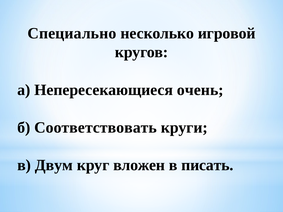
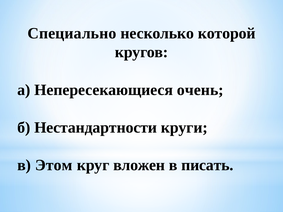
игровой: игровой -> которой (227, 33)
Соответствовать: Соответствовать -> Нестандартности (96, 128)
Двум: Двум -> Этом (54, 165)
